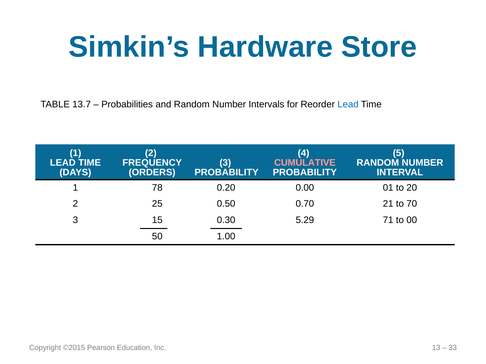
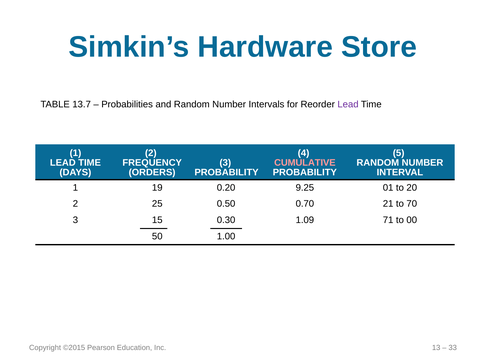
Lead colour: blue -> purple (348, 105)
78: 78 -> 19 (157, 188)
0.00: 0.00 -> 9.25 (305, 188)
5.29: 5.29 -> 1.09 (305, 220)
